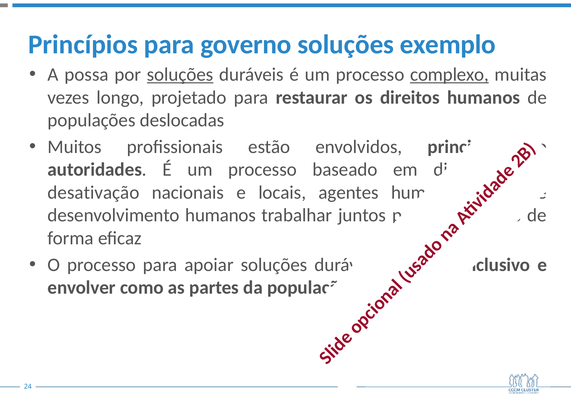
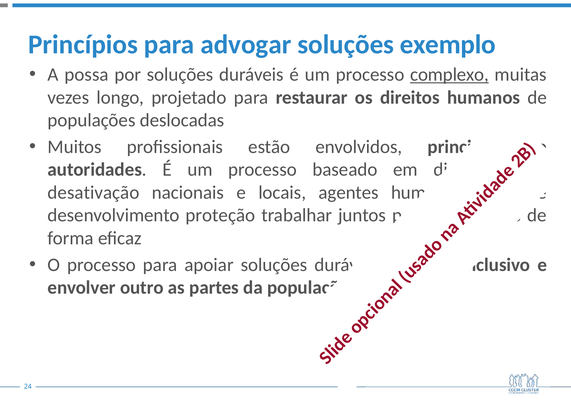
governo: governo -> advogar (246, 44)
soluções underline: present -> none (180, 75)
desenvolvimento humanos: humanos -> proteção (220, 215)
como: como -> outro (142, 287)
